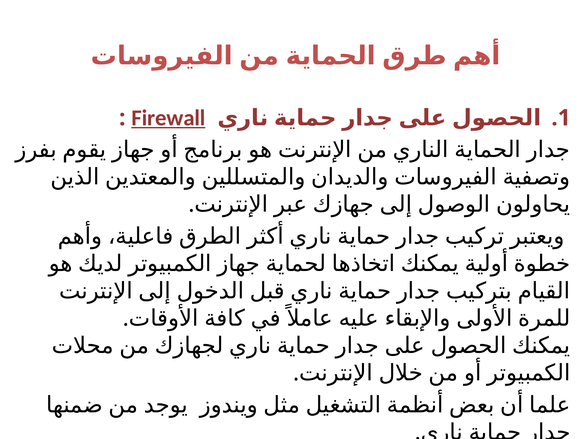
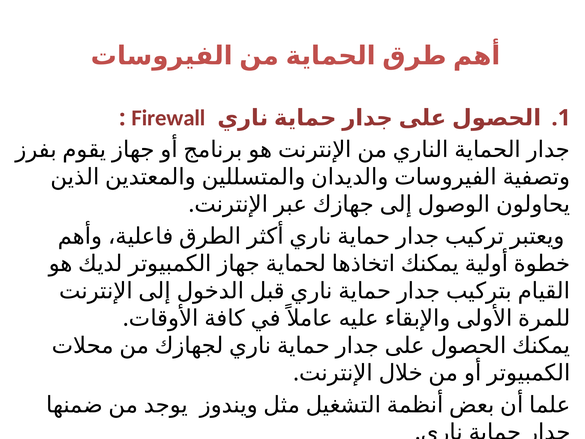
Firewall underline: present -> none (168, 118)
